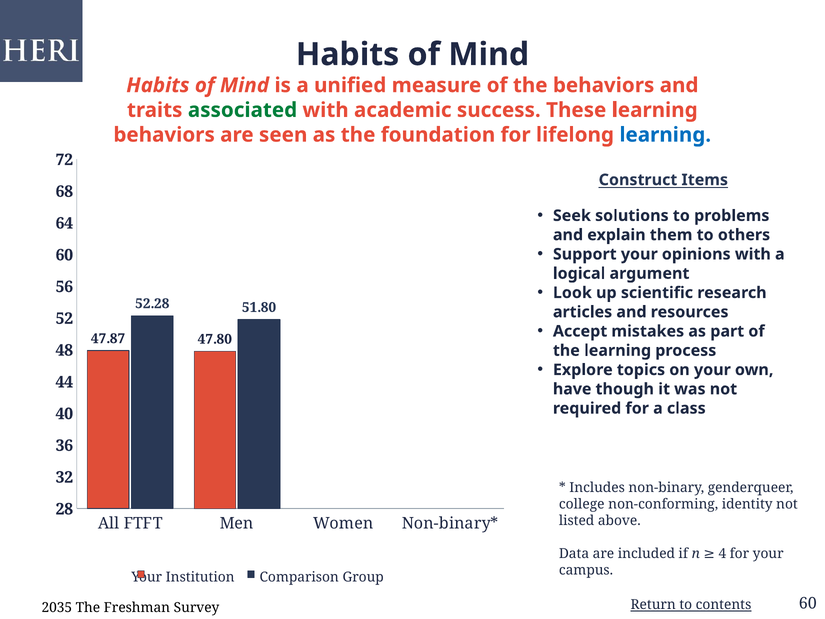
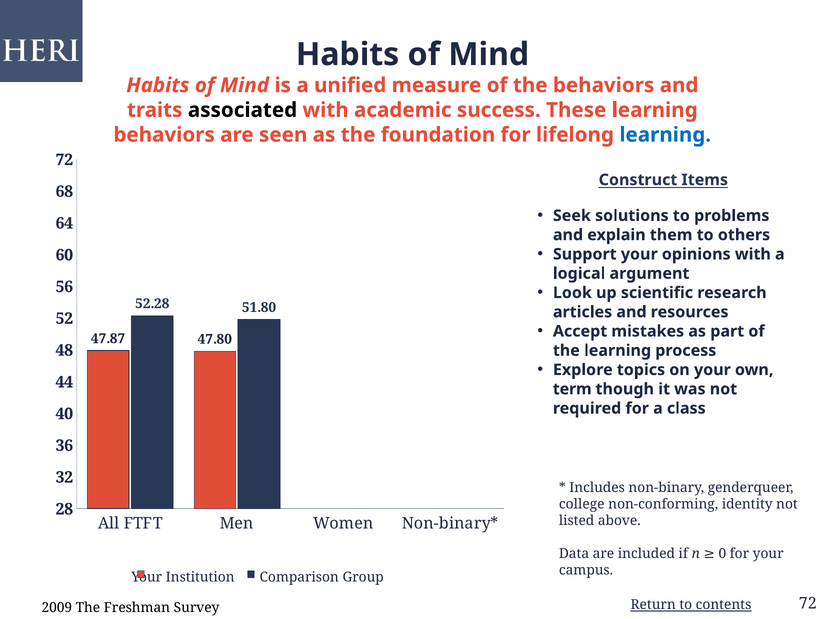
associated colour: green -> black (243, 110)
have: have -> term (572, 389)
4: 4 -> 0 (722, 554)
2035: 2035 -> 2009 (57, 607)
Survey 60: 60 -> 72 (808, 603)
